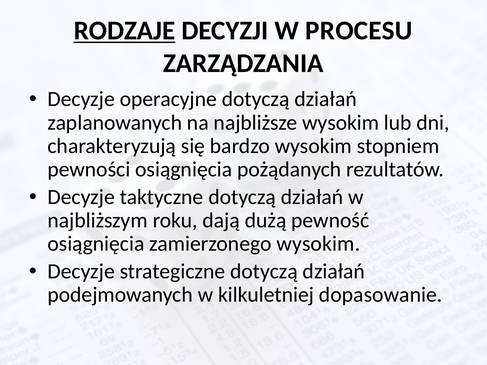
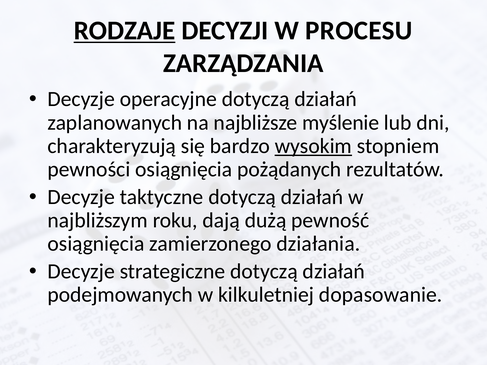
najbliższe wysokim: wysokim -> myślenie (341, 123)
wysokim underline: none -> present (313, 146)
zamierzonego wysokim: wysokim -> działania (318, 244)
